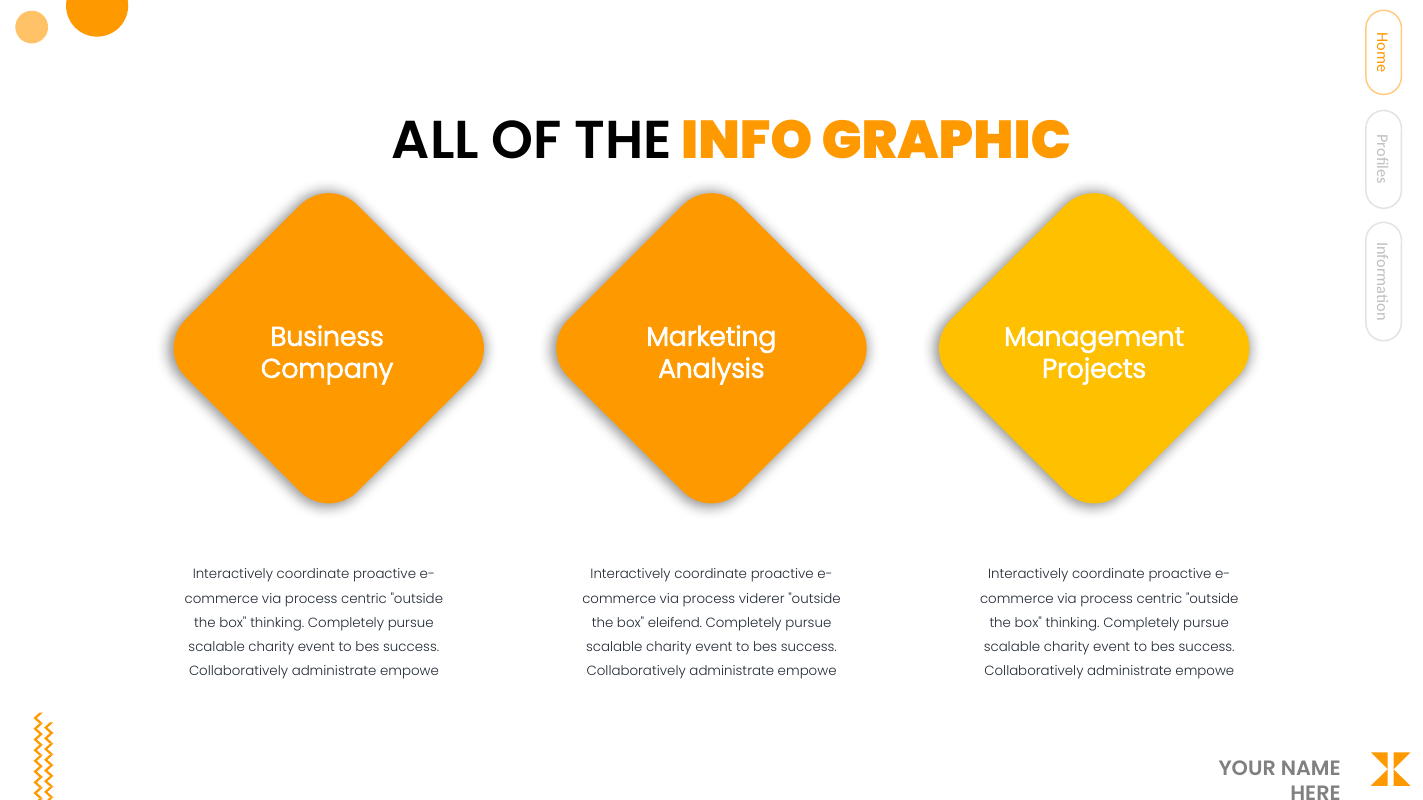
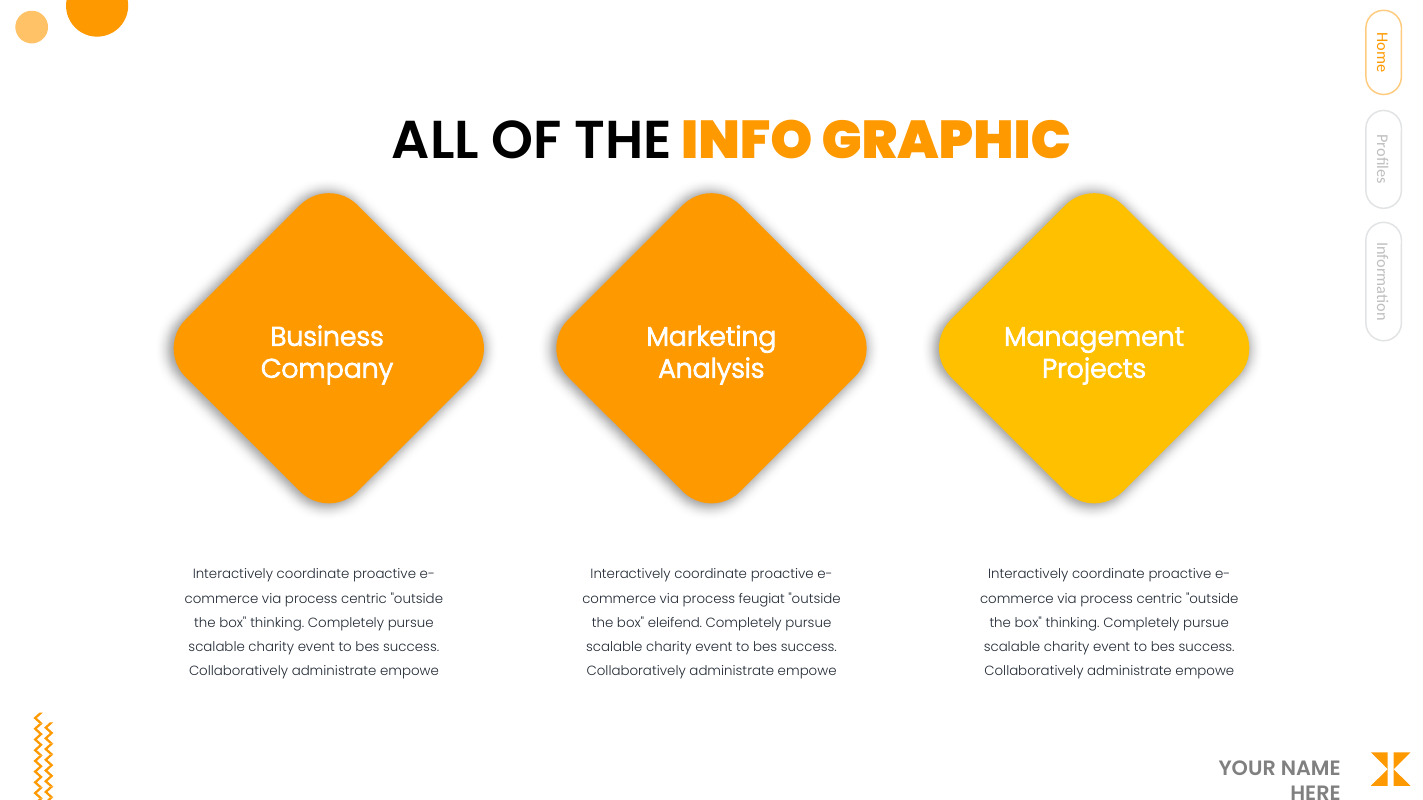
viderer: viderer -> feugiat (762, 599)
